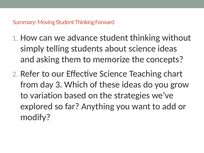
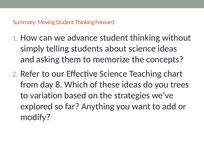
3: 3 -> 8 (59, 85)
grow: grow -> trees (180, 85)
